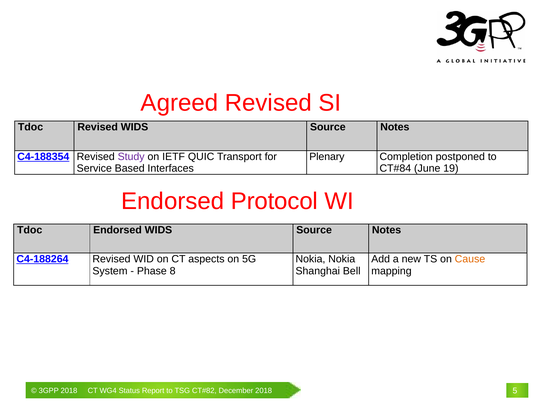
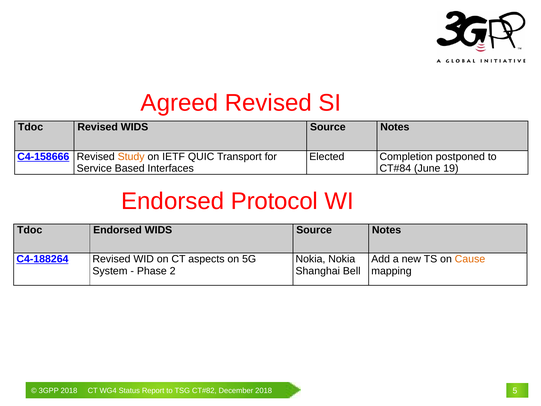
C4-188354: C4-188354 -> C4-158666 (43, 157)
Study colour: purple -> orange (131, 157)
Plenary: Plenary -> Elected (327, 157)
8: 8 -> 2 (173, 271)
